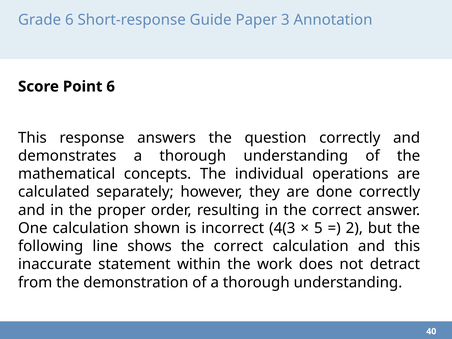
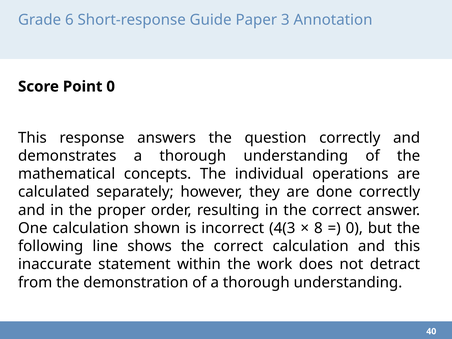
Point 6: 6 -> 0 (111, 87)
5: 5 -> 8 (318, 228)
2: 2 -> 0 (354, 228)
